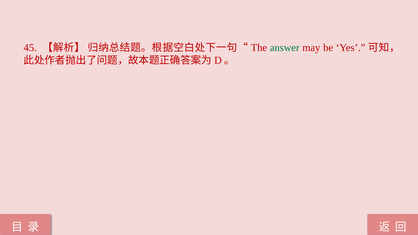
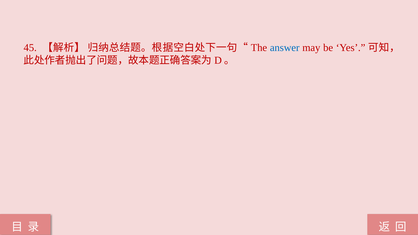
answer colour: green -> blue (285, 48)
